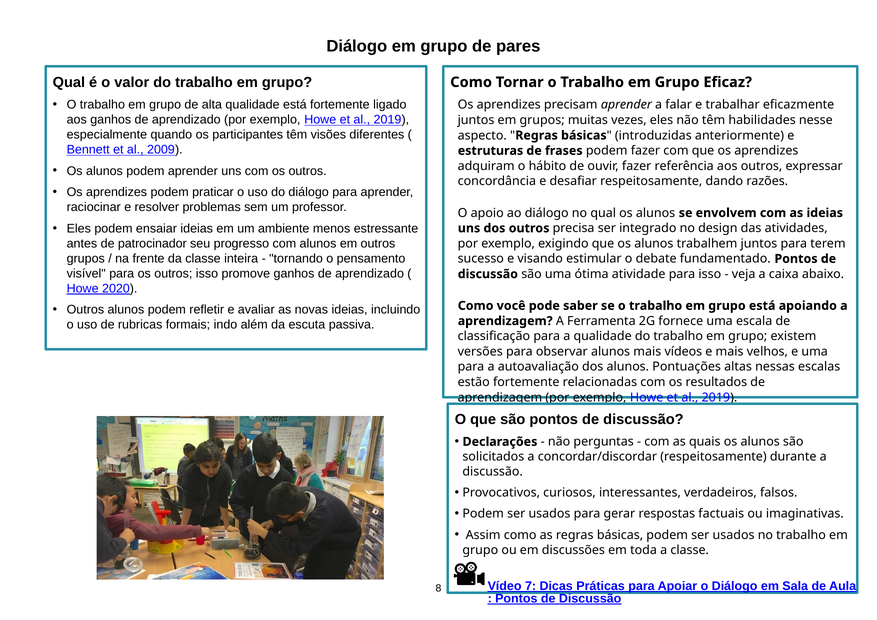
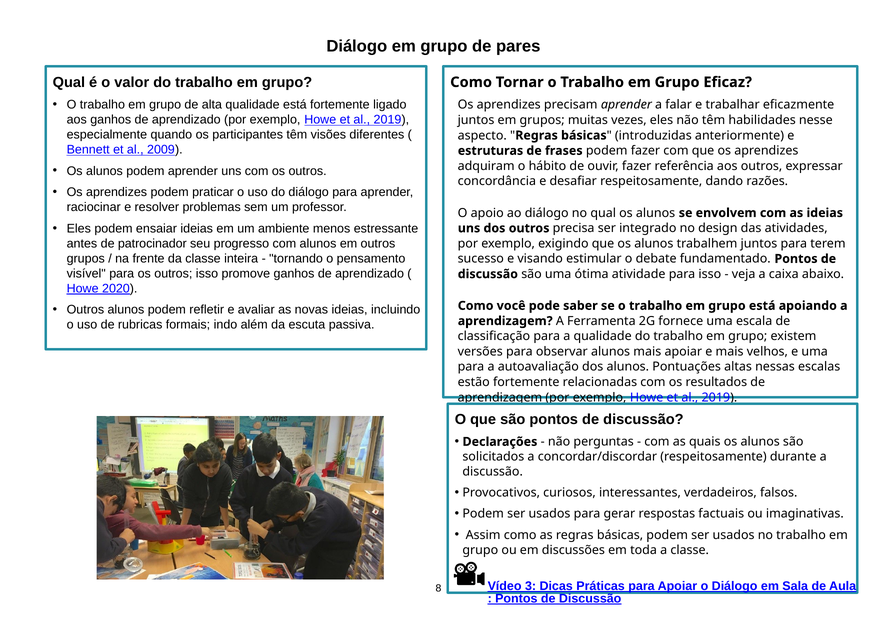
mais vídeos: vídeos -> apoiar (683, 352)
7: 7 -> 3 (531, 586)
